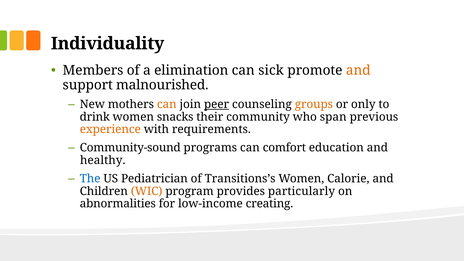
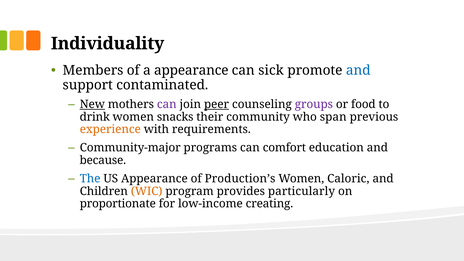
a elimination: elimination -> appearance (191, 70)
and colour: orange -> blue (358, 70)
malnourished: malnourished -> contaminated (162, 85)
New underline: none -> present (92, 104)
can colour: orange -> purple (167, 104)
groups colour: orange -> purple (314, 104)
only: only -> food (363, 104)
Community-sound: Community-sound -> Community-major (130, 148)
healthy: healthy -> because (103, 160)
US Pediatrician: Pediatrician -> Appearance (154, 179)
Transitions’s: Transitions’s -> Production’s (240, 179)
Calorie: Calorie -> Caloric (348, 179)
abnormalities: abnormalities -> proportionate (118, 204)
